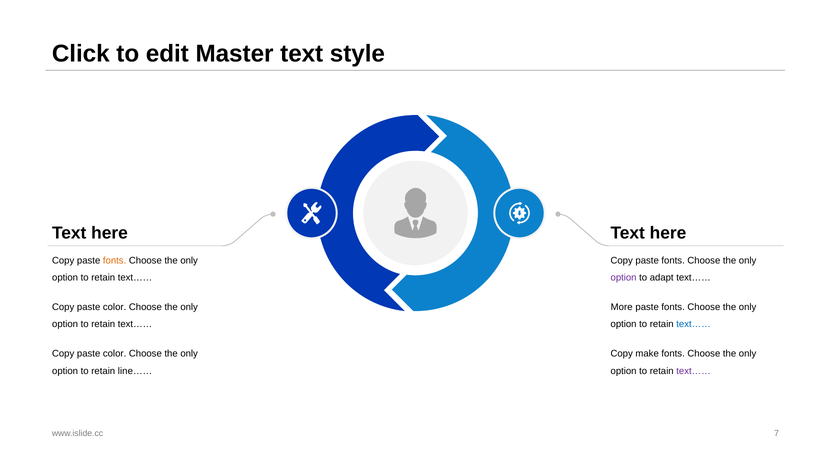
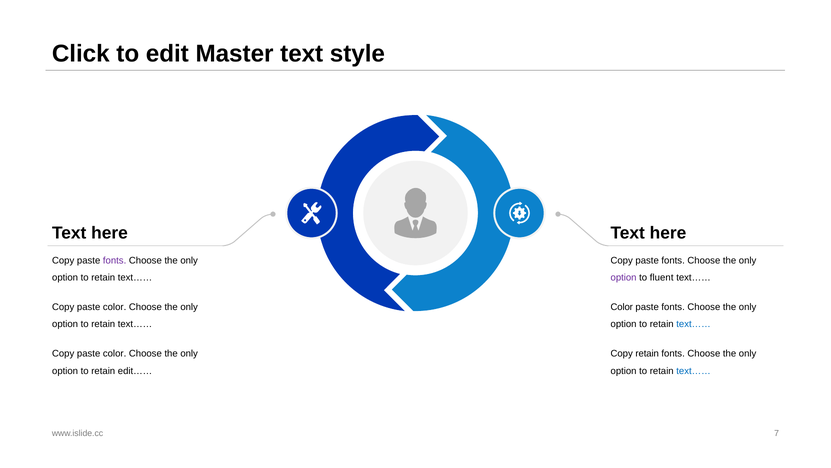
fonts colour: orange -> purple (115, 260)
adapt: adapt -> fluent (662, 277)
More: More -> Color (622, 307)
Copy make: make -> retain (647, 353)
line……: line…… -> edit…… (135, 370)
text…… colour: purple -> blue (694, 370)
